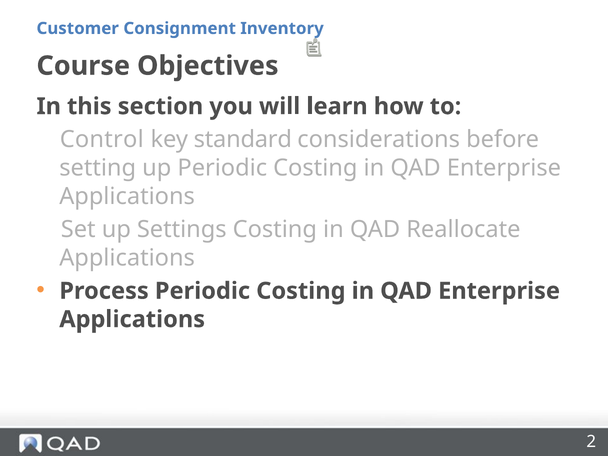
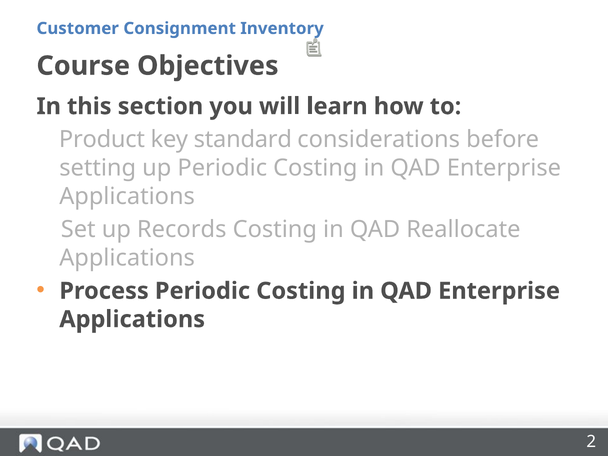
Control: Control -> Product (102, 140)
Settings: Settings -> Records (182, 229)
